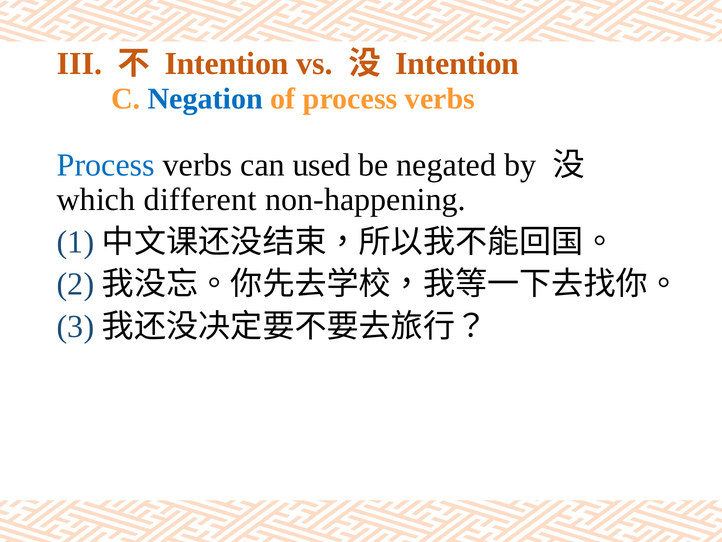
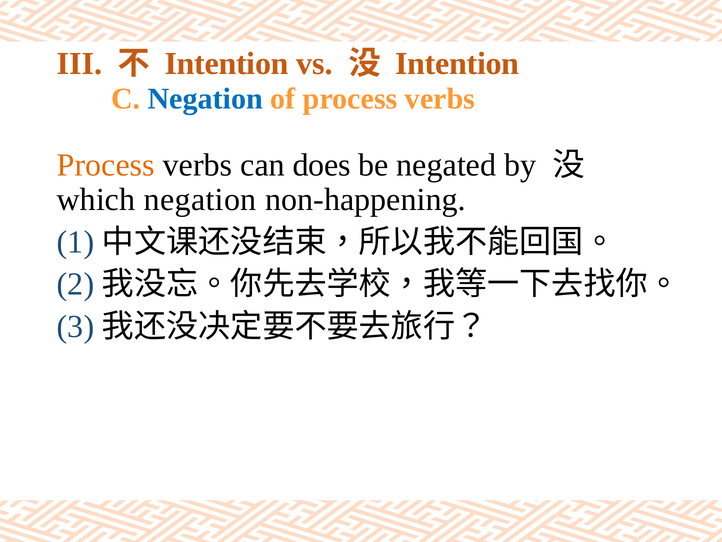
Process colour: blue -> orange (106, 165)
used: used -> does (322, 165)
which different: different -> negation (200, 200)
